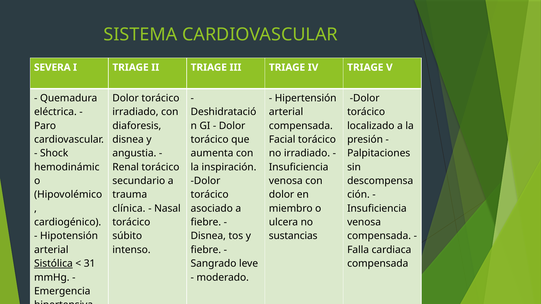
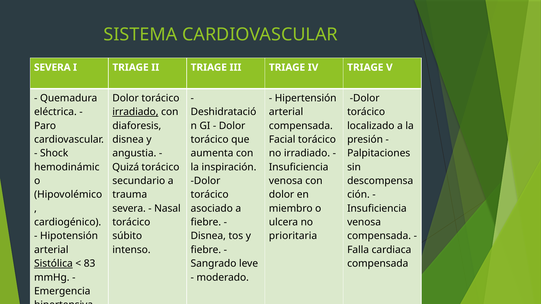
irradiado underline: none -> present (135, 112)
Renal: Renal -> Quizá (126, 167)
clínica: clínica -> severa (129, 209)
sustancias: sustancias -> prioritaria (293, 236)
31: 31 -> 83 (90, 264)
